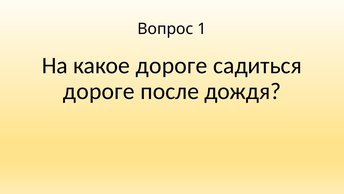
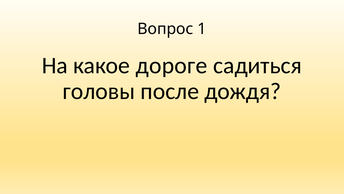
дороге: дороге -> головы (99, 91)
